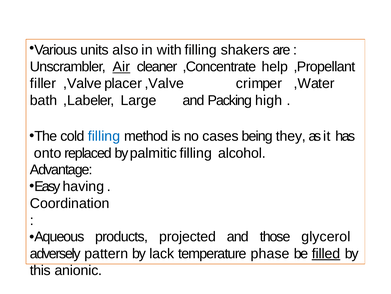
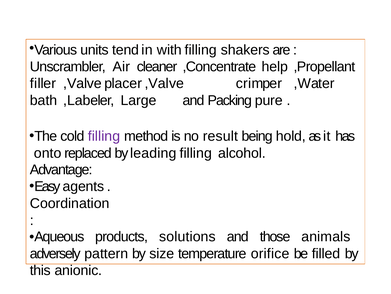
also: also -> tend (126, 50)
Air underline: present -> none (121, 67)
high: high -> pure (269, 100)
filling colour: blue -> purple (104, 136)
cases: cases -> result (220, 136)
they: they -> hold (291, 136)
palmitic: palmitic -> leading (153, 153)
having: having -> agents (83, 186)
projected: projected -> solutions (187, 236)
glycerol: glycerol -> animals (326, 236)
lack: lack -> size (162, 253)
phase: phase -> orifice (270, 253)
filled underline: present -> none (326, 253)
